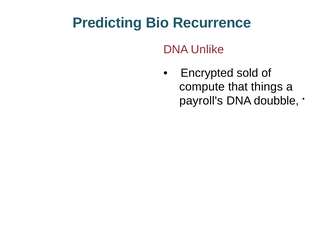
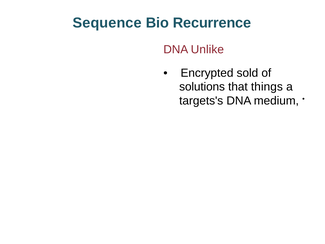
Predicting: Predicting -> Sequence (107, 23)
compute: compute -> solutions (202, 87)
payroll's: payroll's -> targets's (201, 101)
doubble: doubble -> medium (276, 101)
